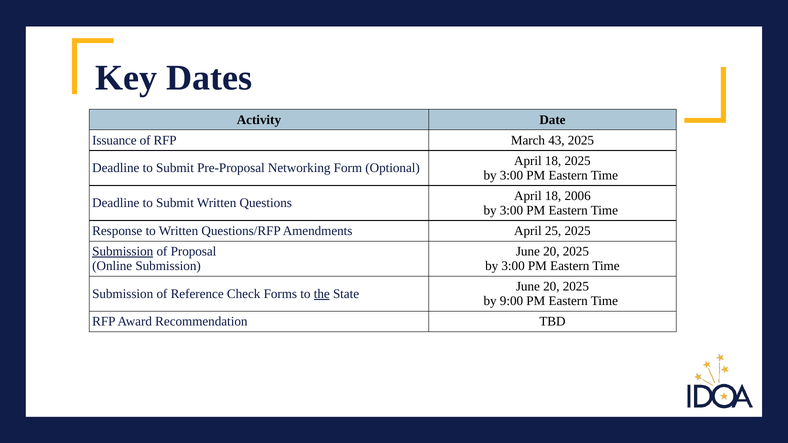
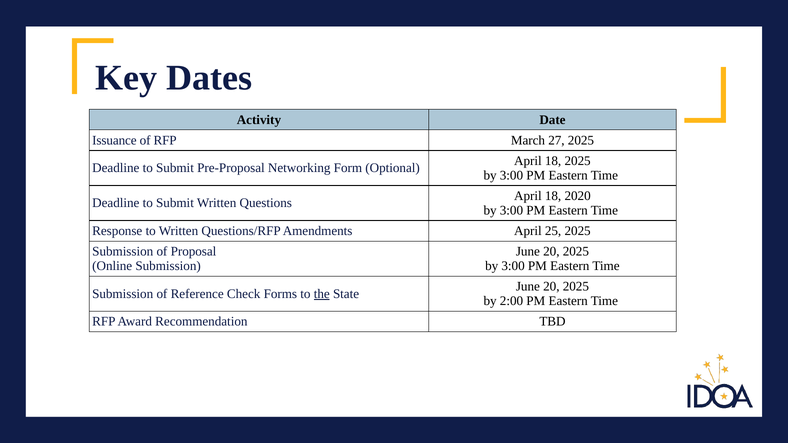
43: 43 -> 27 (556, 140)
2006: 2006 -> 2020 (578, 196)
Submission underline: present -> none (123, 252)
9:00: 9:00 -> 2:00 (511, 301)
